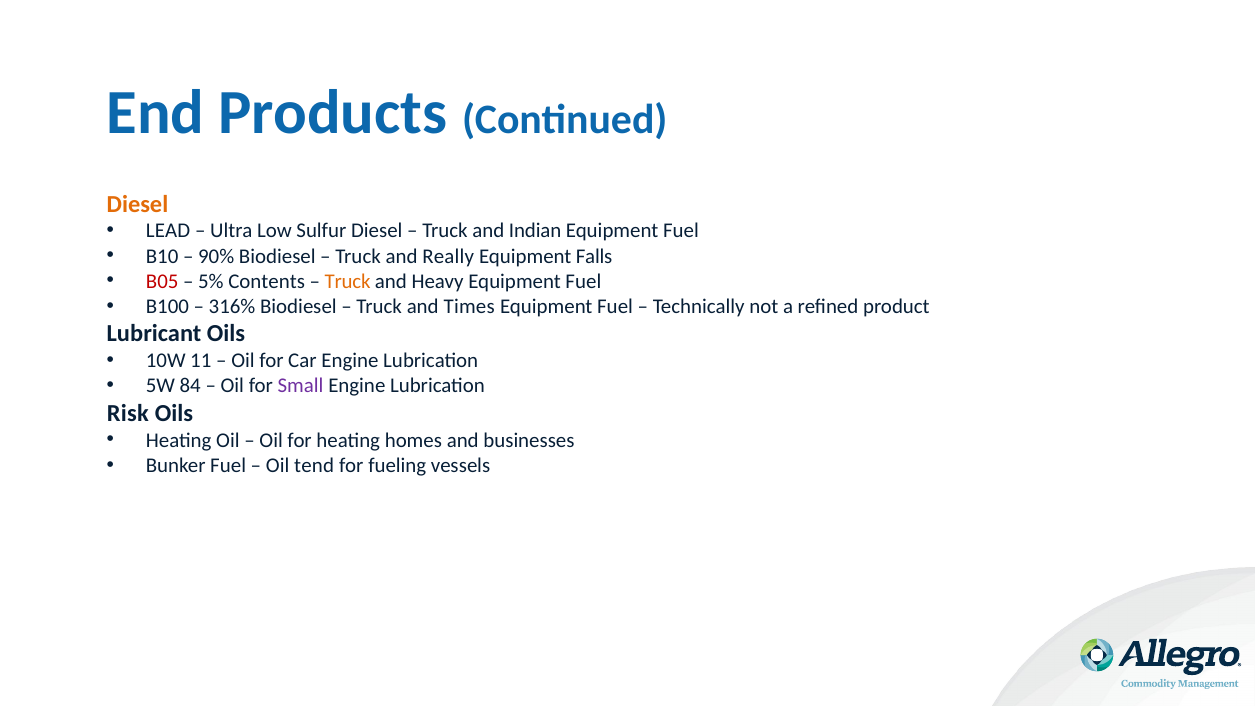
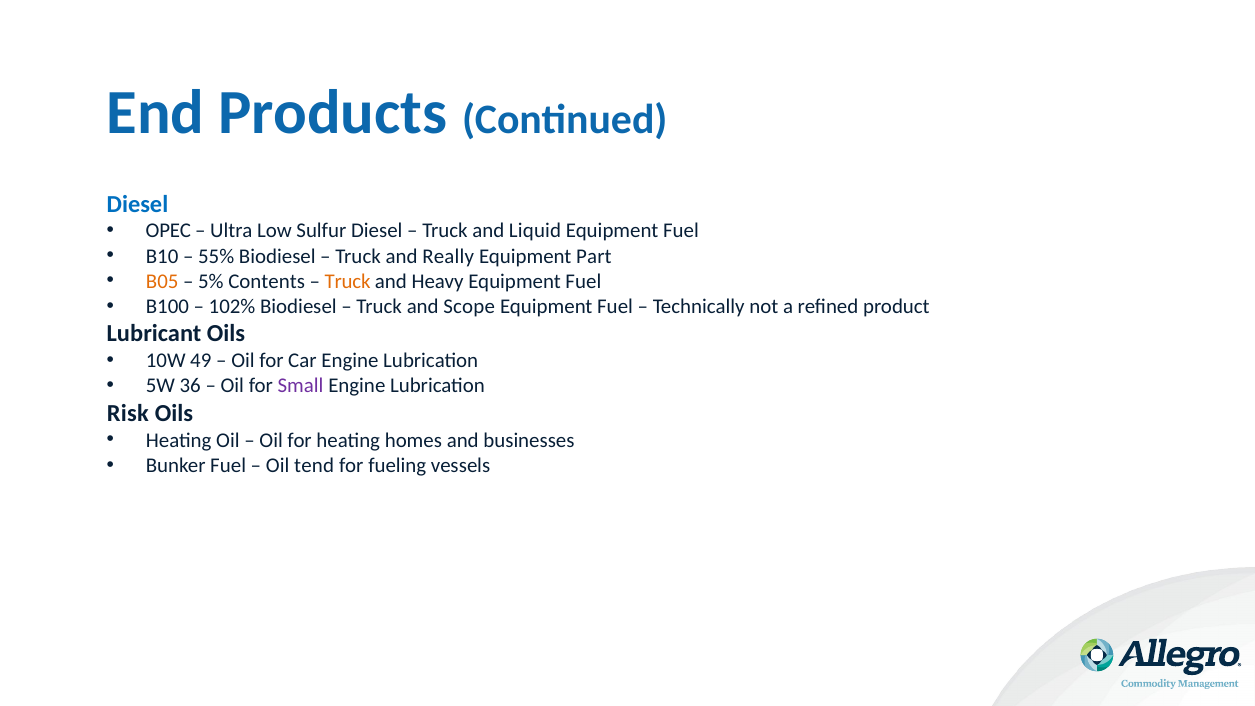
Diesel colour: orange -> blue (137, 204)
LEAD: LEAD -> OPEC (168, 231)
Indian: Indian -> Liquid (535, 231)
90%: 90% -> 55% (216, 256)
Falls: Falls -> Part (594, 256)
B05 colour: red -> orange (162, 281)
316%: 316% -> 102% (232, 306)
Times: Times -> Scope (469, 306)
11: 11 -> 49 (201, 361)
84: 84 -> 36 (190, 386)
